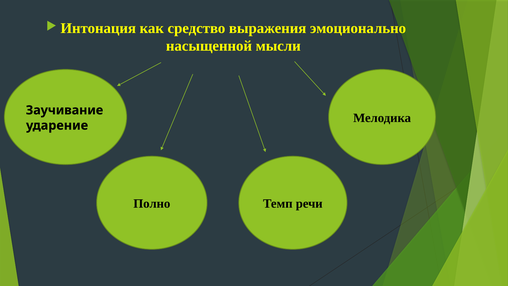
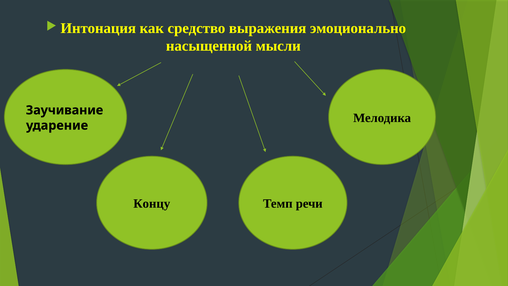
Полно: Полно -> Концу (152, 203)
